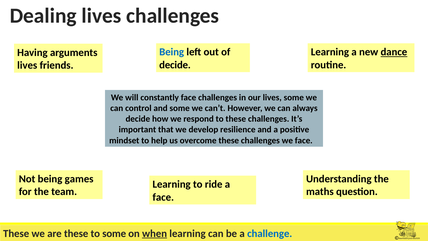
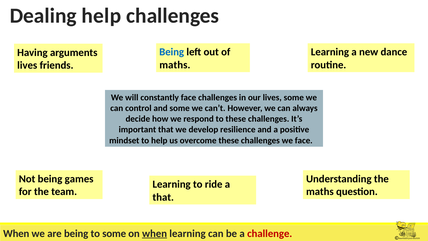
Dealing lives: lives -> help (101, 16)
dance underline: present -> none (394, 52)
decide: decide -> maths (175, 65)
face: face -> that (163, 197)
These: These -> When (16, 233)
are these: these -> being (76, 233)
challenge colour: blue -> red (270, 233)
